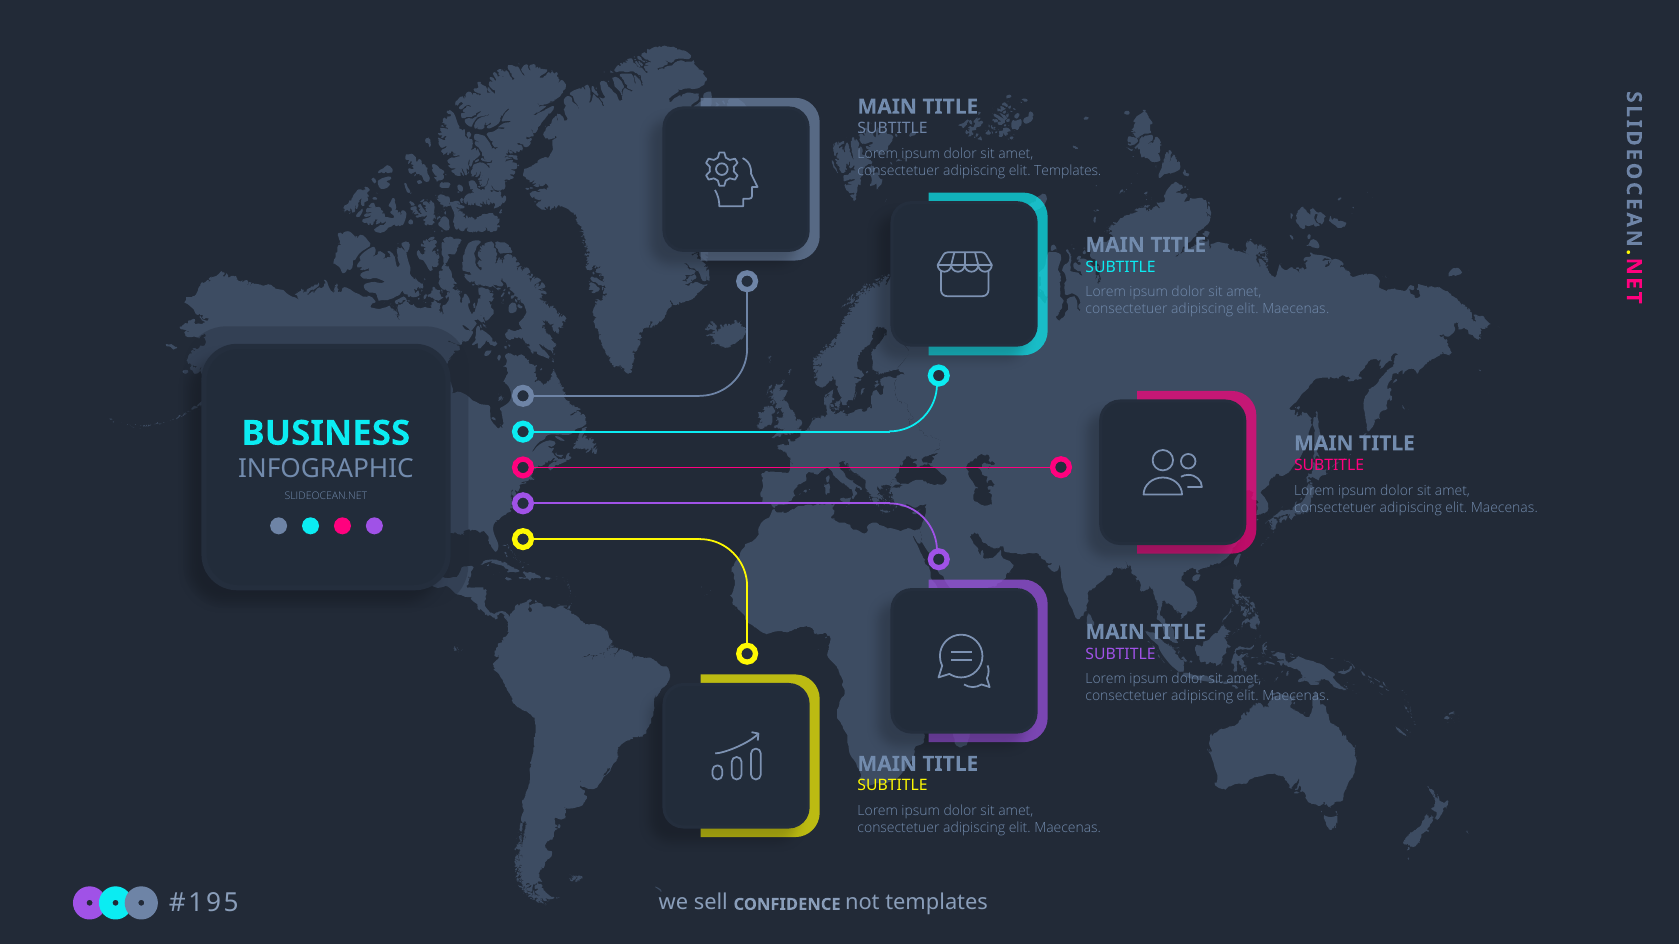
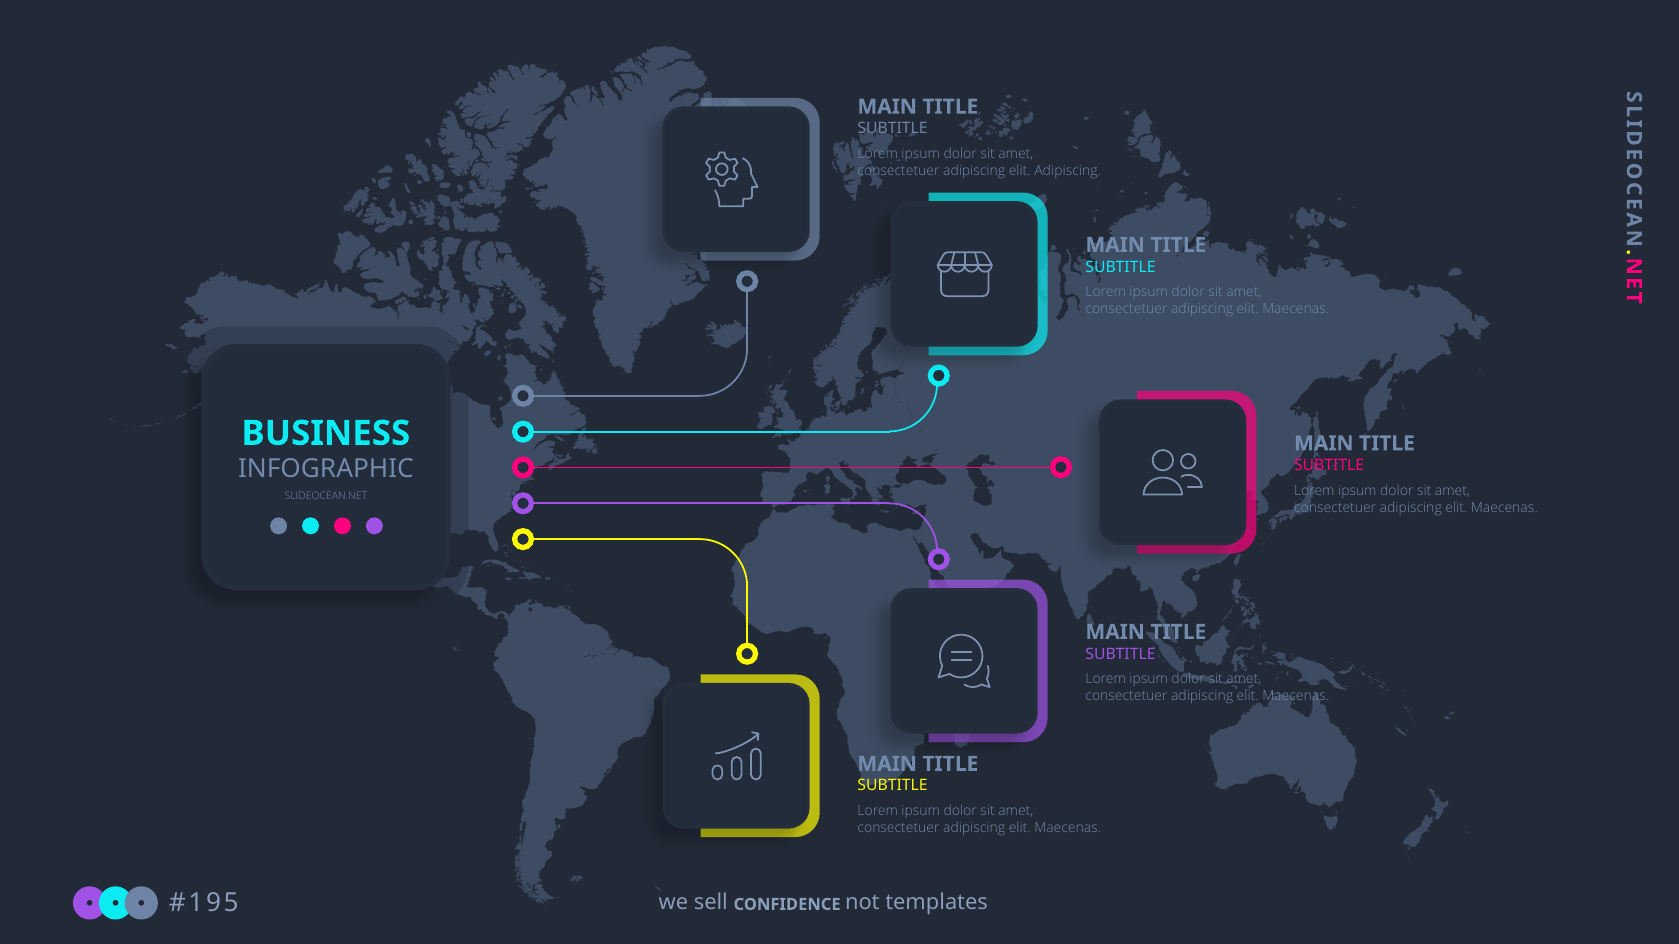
elit Templates: Templates -> Adipiscing (1068, 171)
